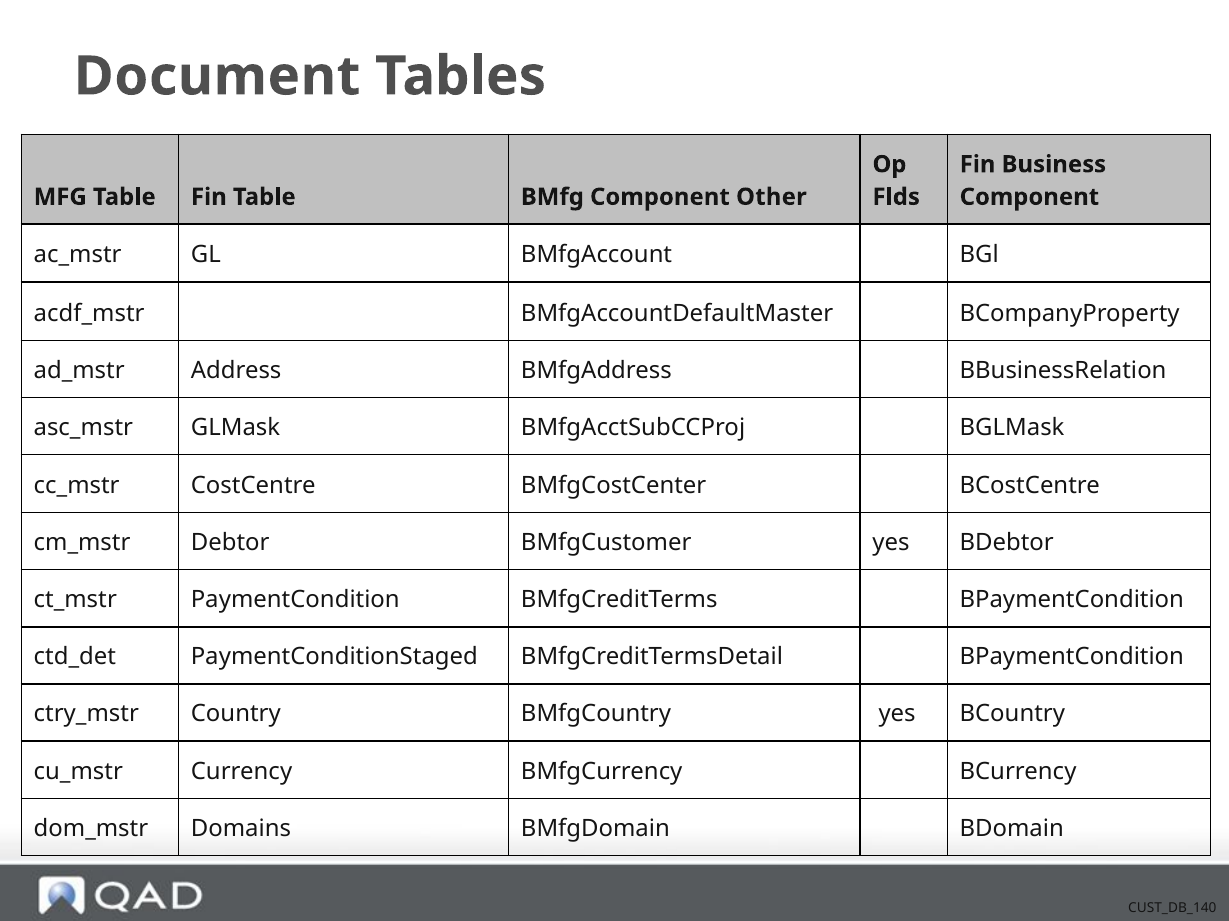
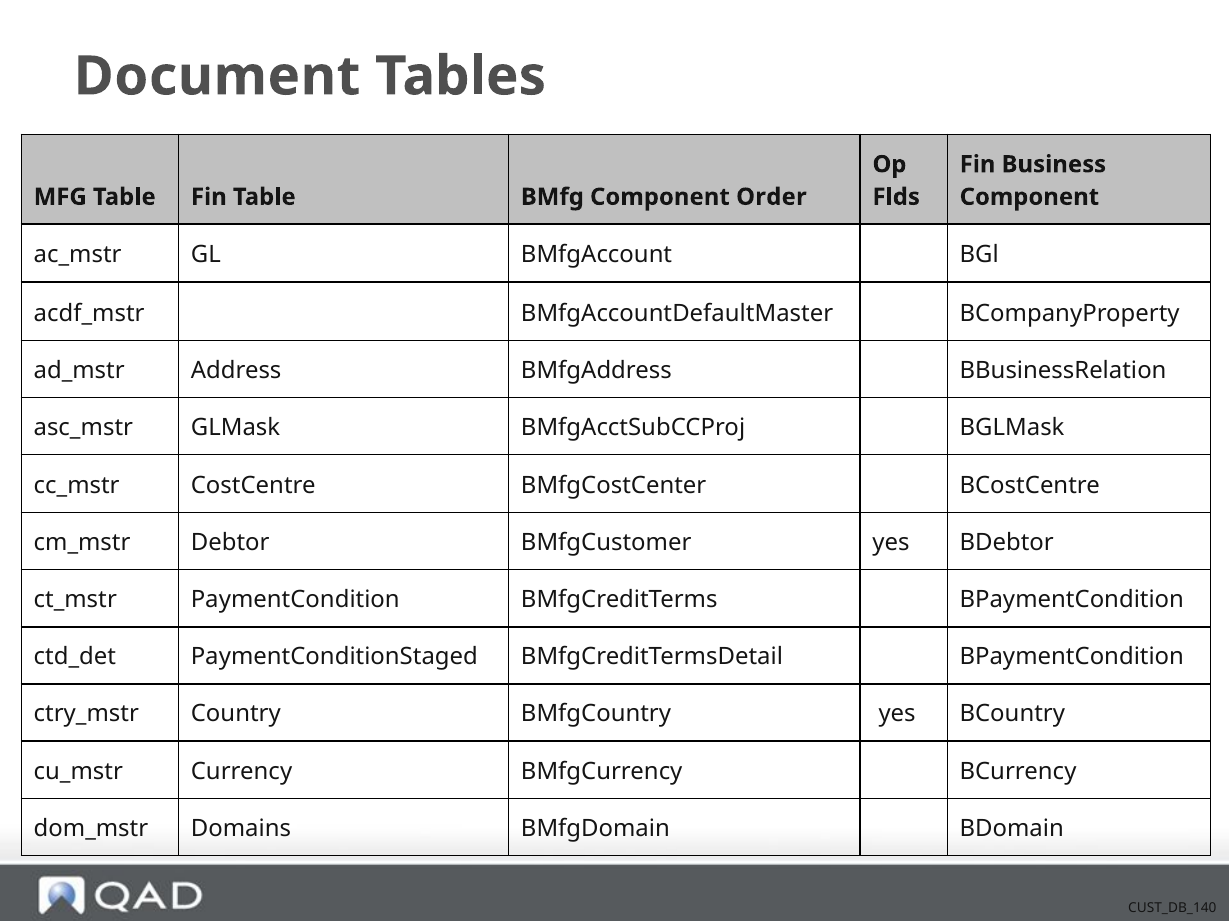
Other: Other -> Order (771, 197)
